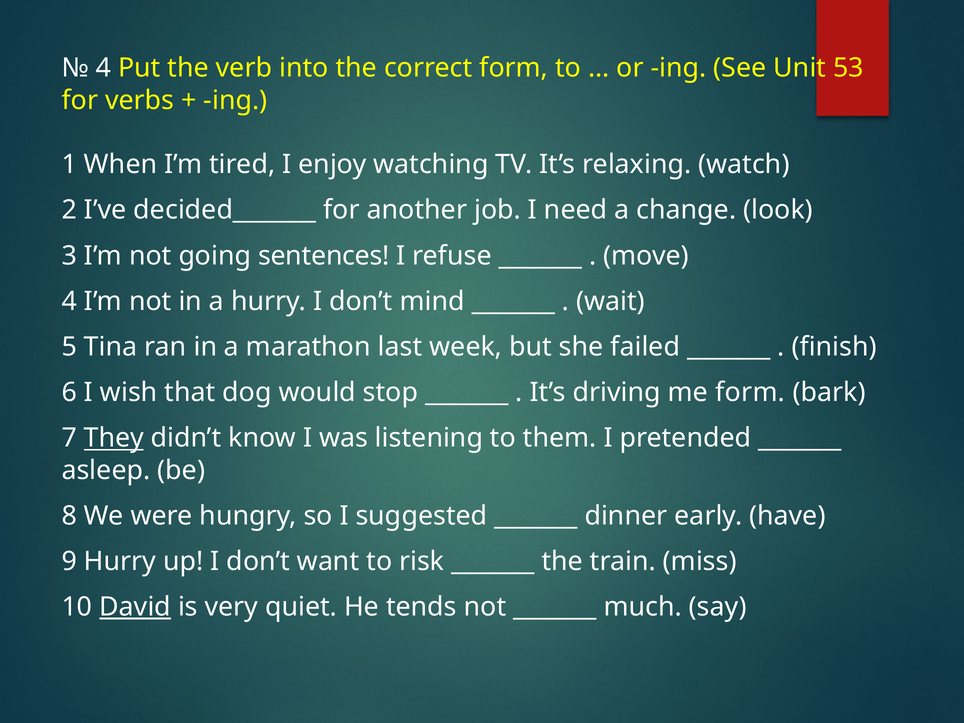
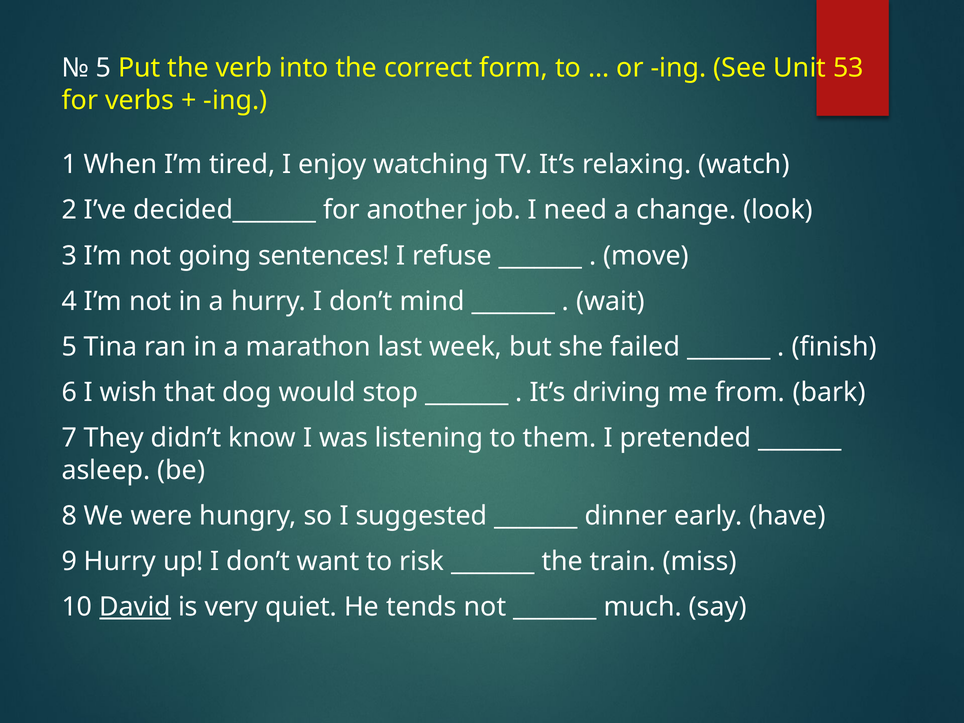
4: 4 -> 5 (104, 68)
me form: form -> from (750, 392)
They underline: present -> none (114, 438)
